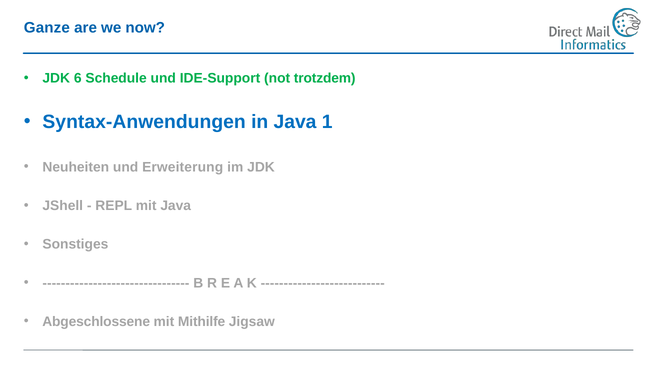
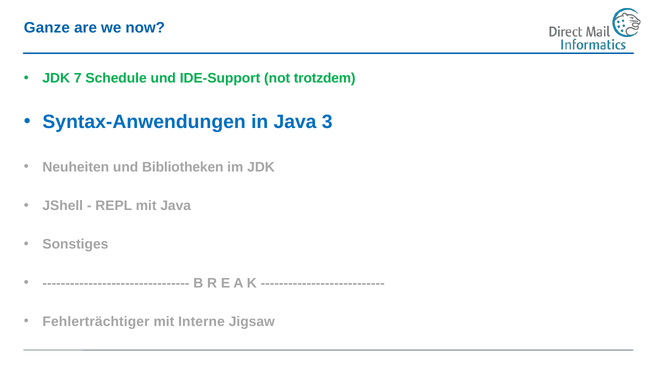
6: 6 -> 7 (78, 79)
1: 1 -> 3 (327, 122)
Erweiterung: Erweiterung -> Bibliotheken (183, 167)
Abgeschlossene: Abgeschlossene -> Fehlerträchtiger (96, 322)
Mithilfe: Mithilfe -> Interne (201, 322)
